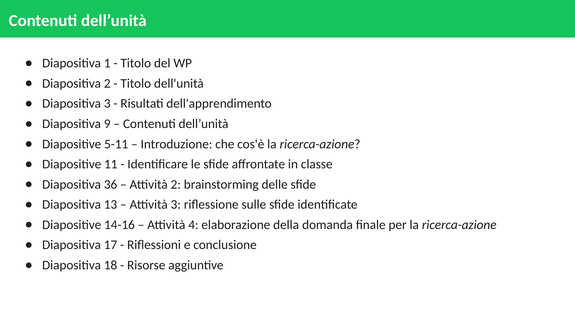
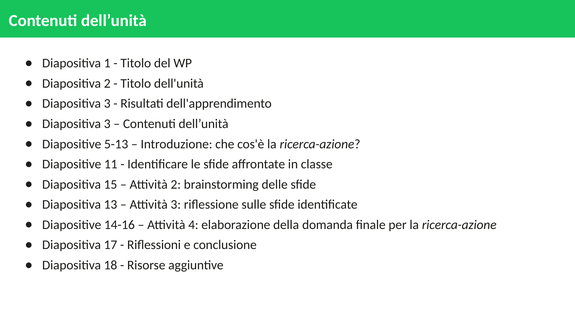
9: 9 -> 3 (107, 124)
5-11: 5-11 -> 5-13 (116, 144)
36: 36 -> 15 (111, 185)
